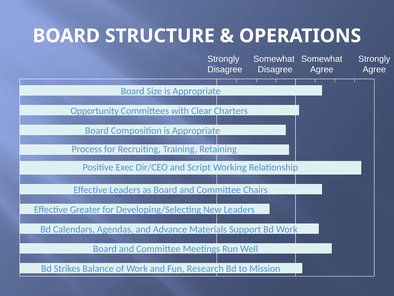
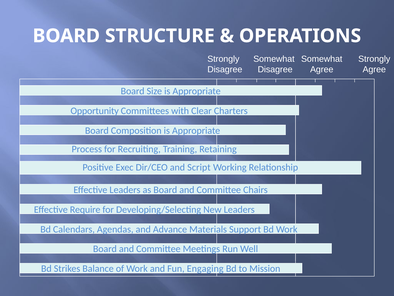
Greater: Greater -> Require (85, 209)
Research: Research -> Engaging (205, 268)
